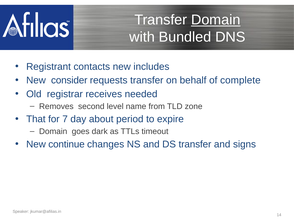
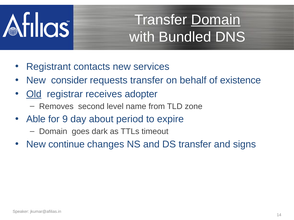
includes: includes -> services (151, 67)
complete: complete -> existence (240, 81)
Old underline: none -> present (34, 94)
needed: needed -> adopter (141, 94)
That: That -> Able (36, 119)
7: 7 -> 9 (65, 119)
